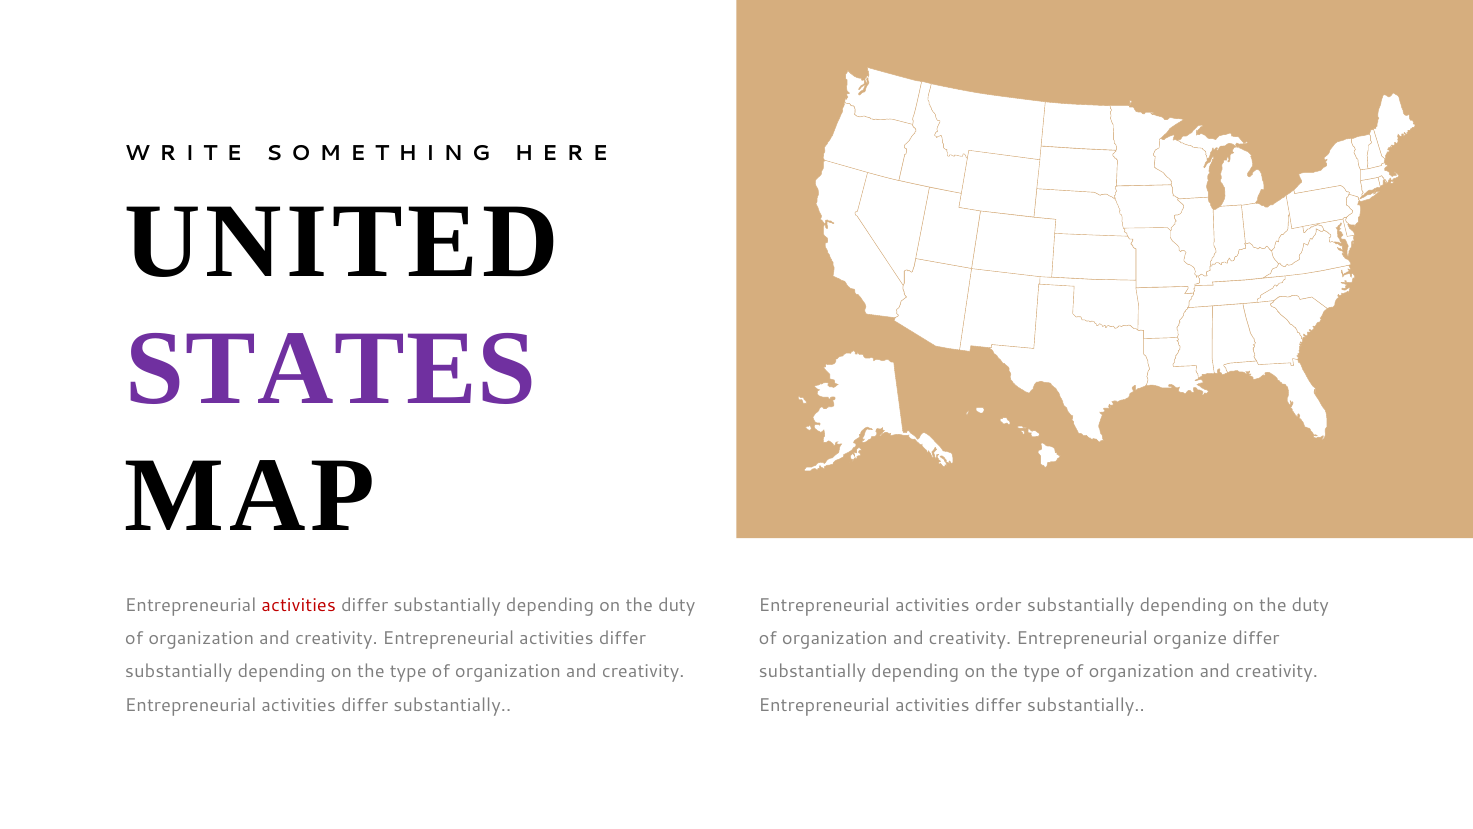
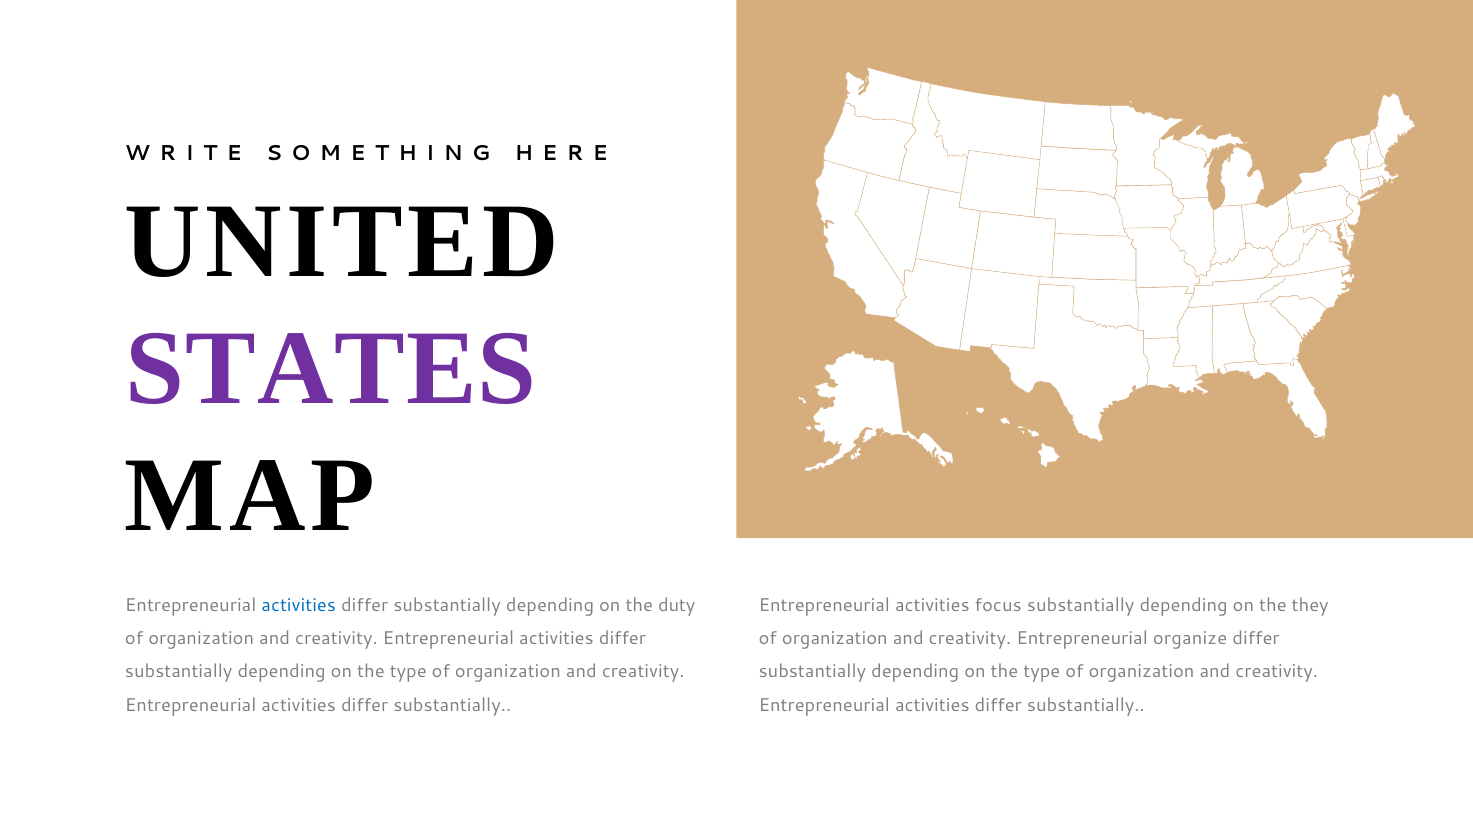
activities colour: red -> blue (299, 605)
order: order -> focus (998, 605)
duty: duty -> they (1310, 605)
